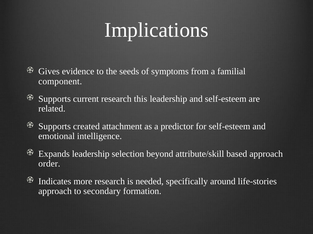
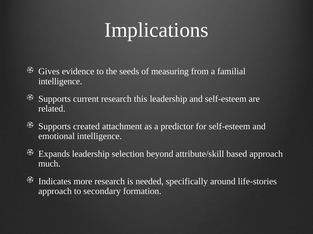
symptoms: symptoms -> measuring (170, 72)
component: component -> intelligence (60, 82)
order: order -> much (49, 164)
